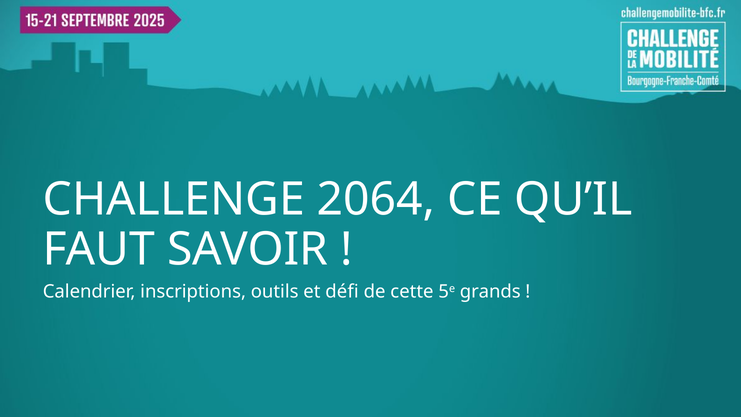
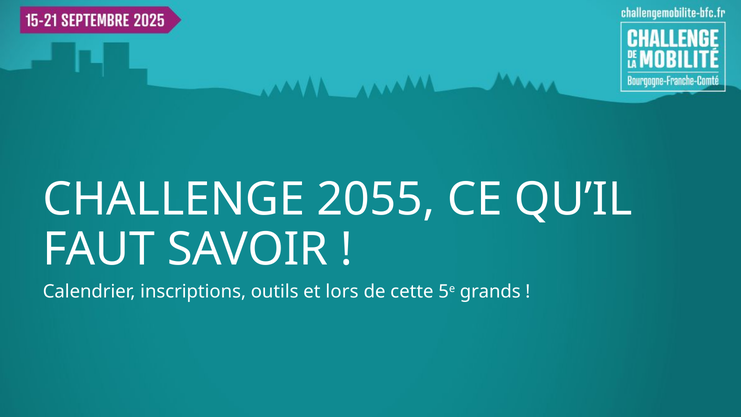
2064: 2064 -> 2055 (376, 199)
défi: défi -> lors (342, 292)
